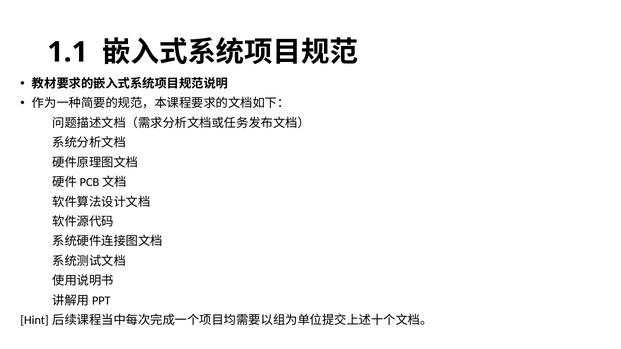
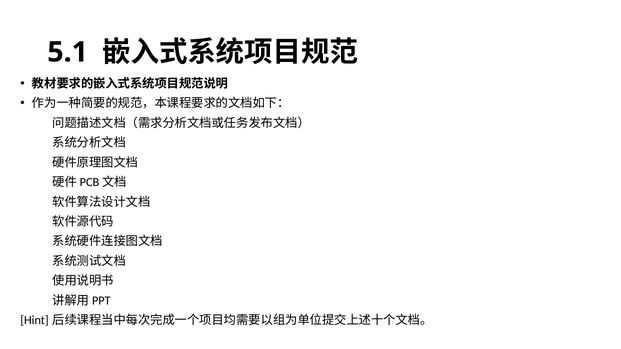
1.1: 1.1 -> 5.1 (68, 52)
